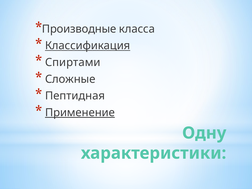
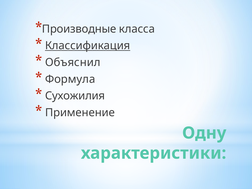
Спиртами: Спиртами -> Объяснил (73, 62)
Сложные: Сложные -> Формула (70, 79)
Пептидная: Пептидная -> Сухожилия (75, 96)
Применение underline: present -> none (80, 113)
